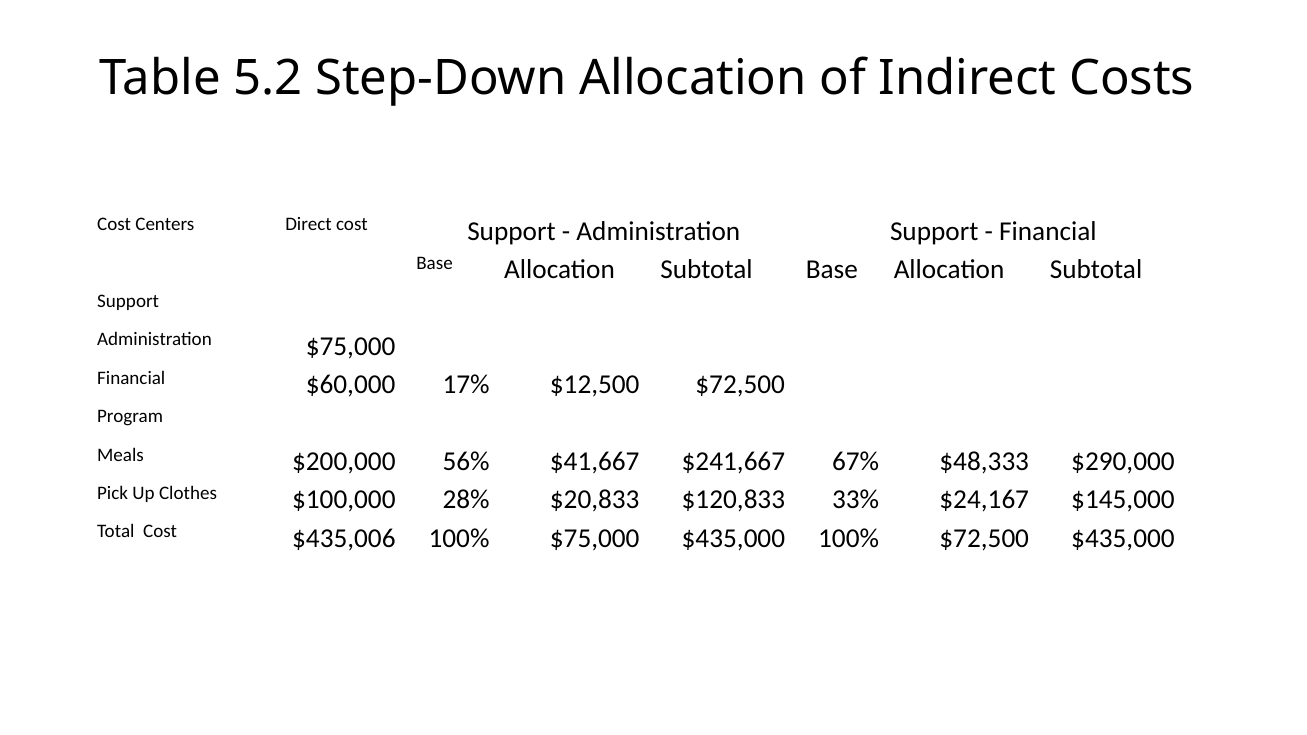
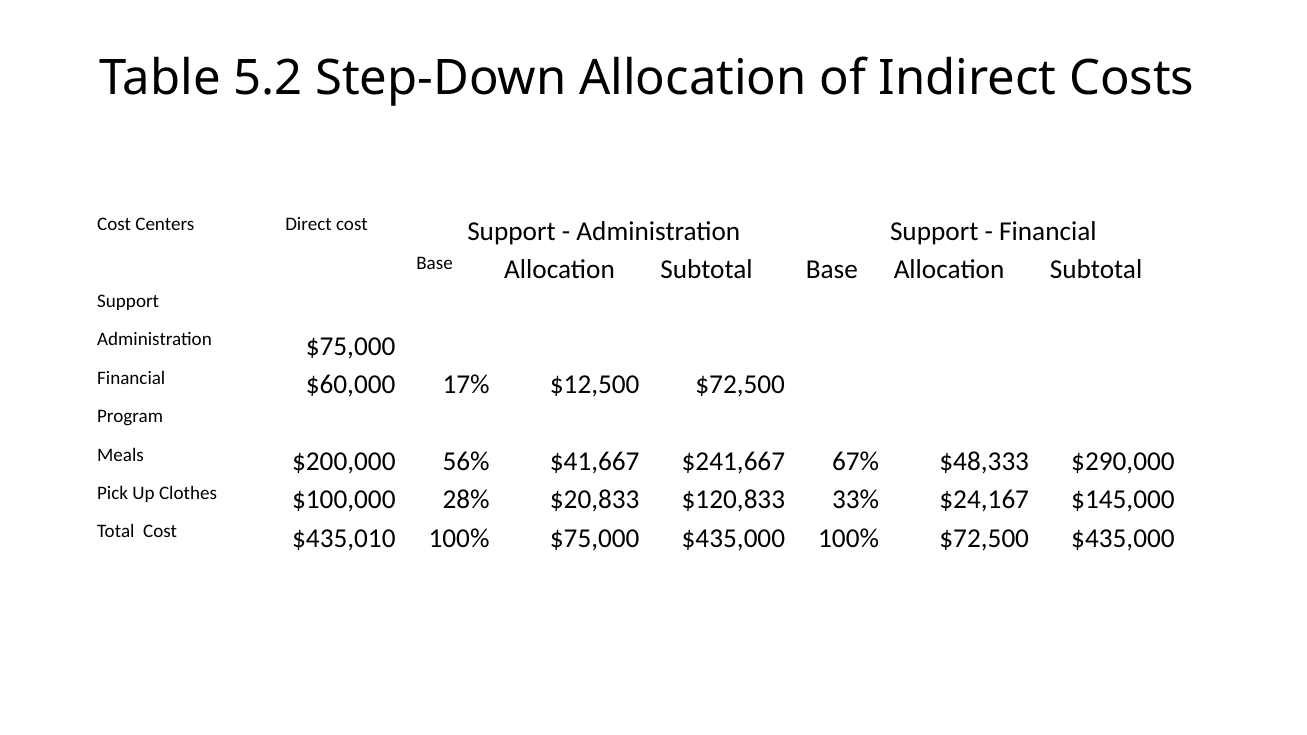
$435,006: $435,006 -> $435,010 (344, 538)
